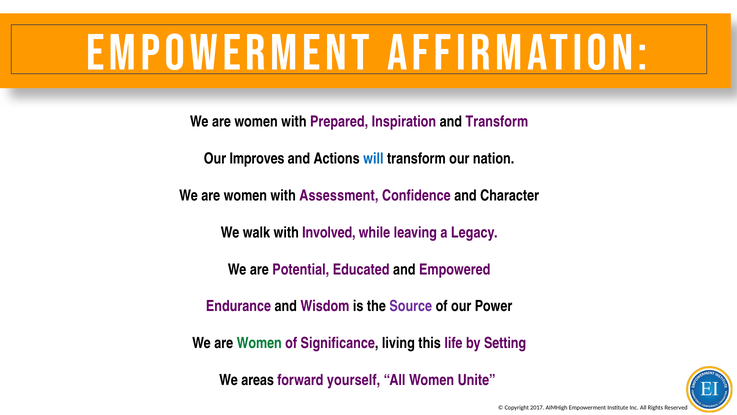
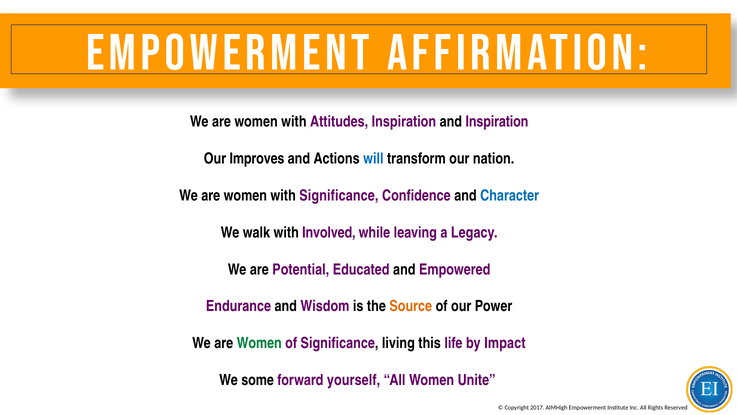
Prepared: Prepared -> Attitudes (339, 122)
and Transform: Transform -> Inspiration (497, 122)
with Assessment: Assessment -> Significance (339, 195)
Character colour: black -> blue (510, 195)
Source colour: purple -> orange (411, 306)
Setting: Setting -> Impact (505, 343)
areas: areas -> some (258, 380)
